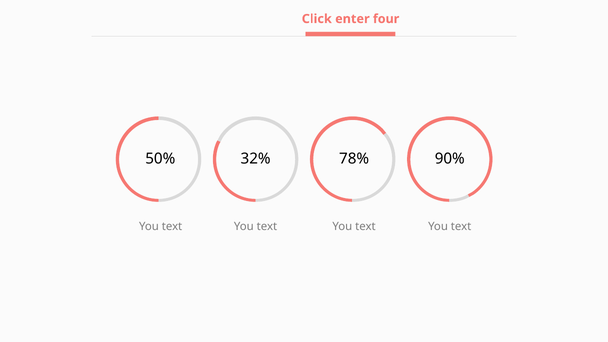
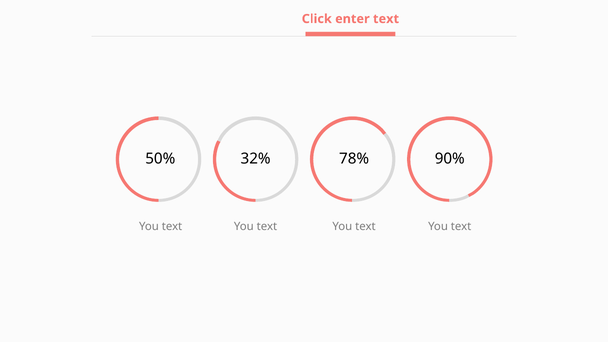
enter four: four -> text (386, 19)
